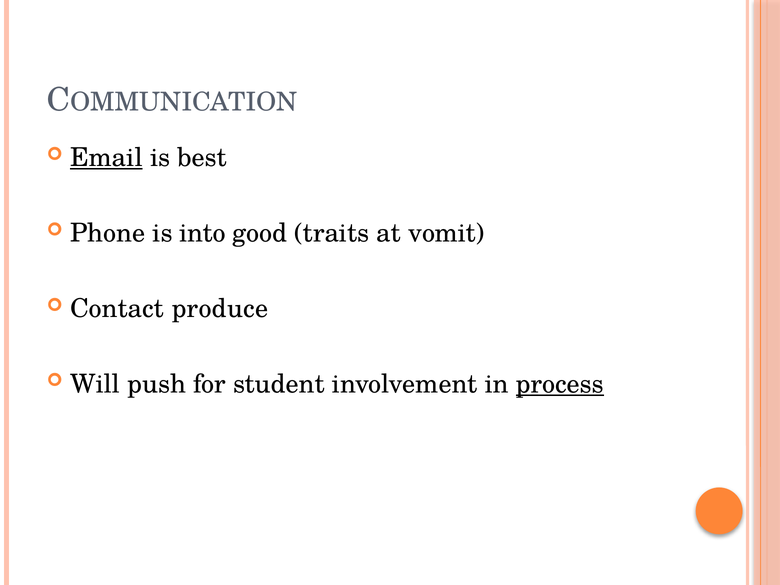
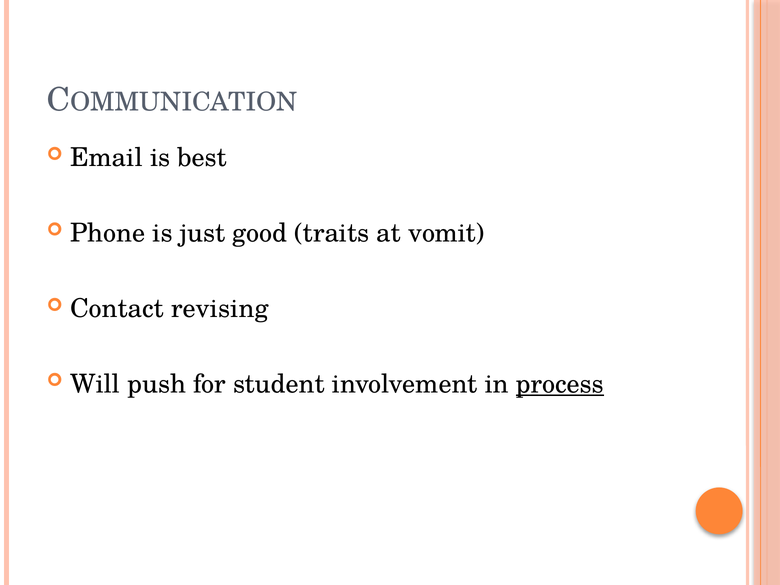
Email underline: present -> none (106, 158)
into: into -> just (202, 233)
produce: produce -> revising (220, 309)
